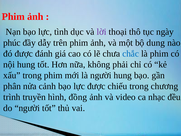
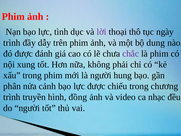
phúc: phúc -> trình (12, 43)
chắc colour: blue -> purple (131, 54)
nội hung: hung -> xung (26, 64)
